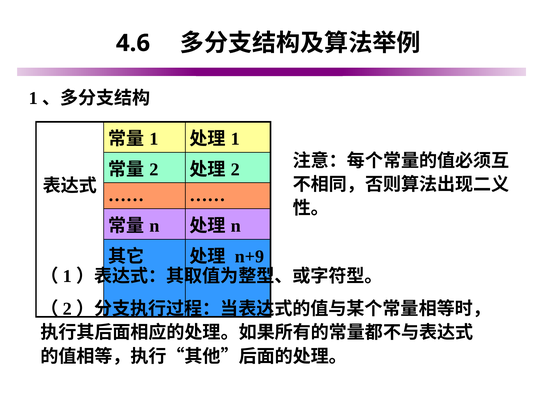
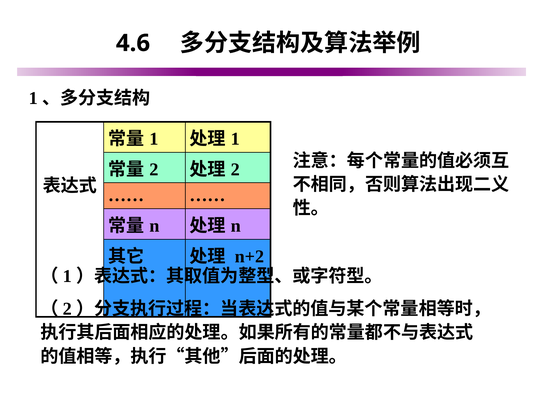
n+9: n+9 -> n+2 (250, 256)
